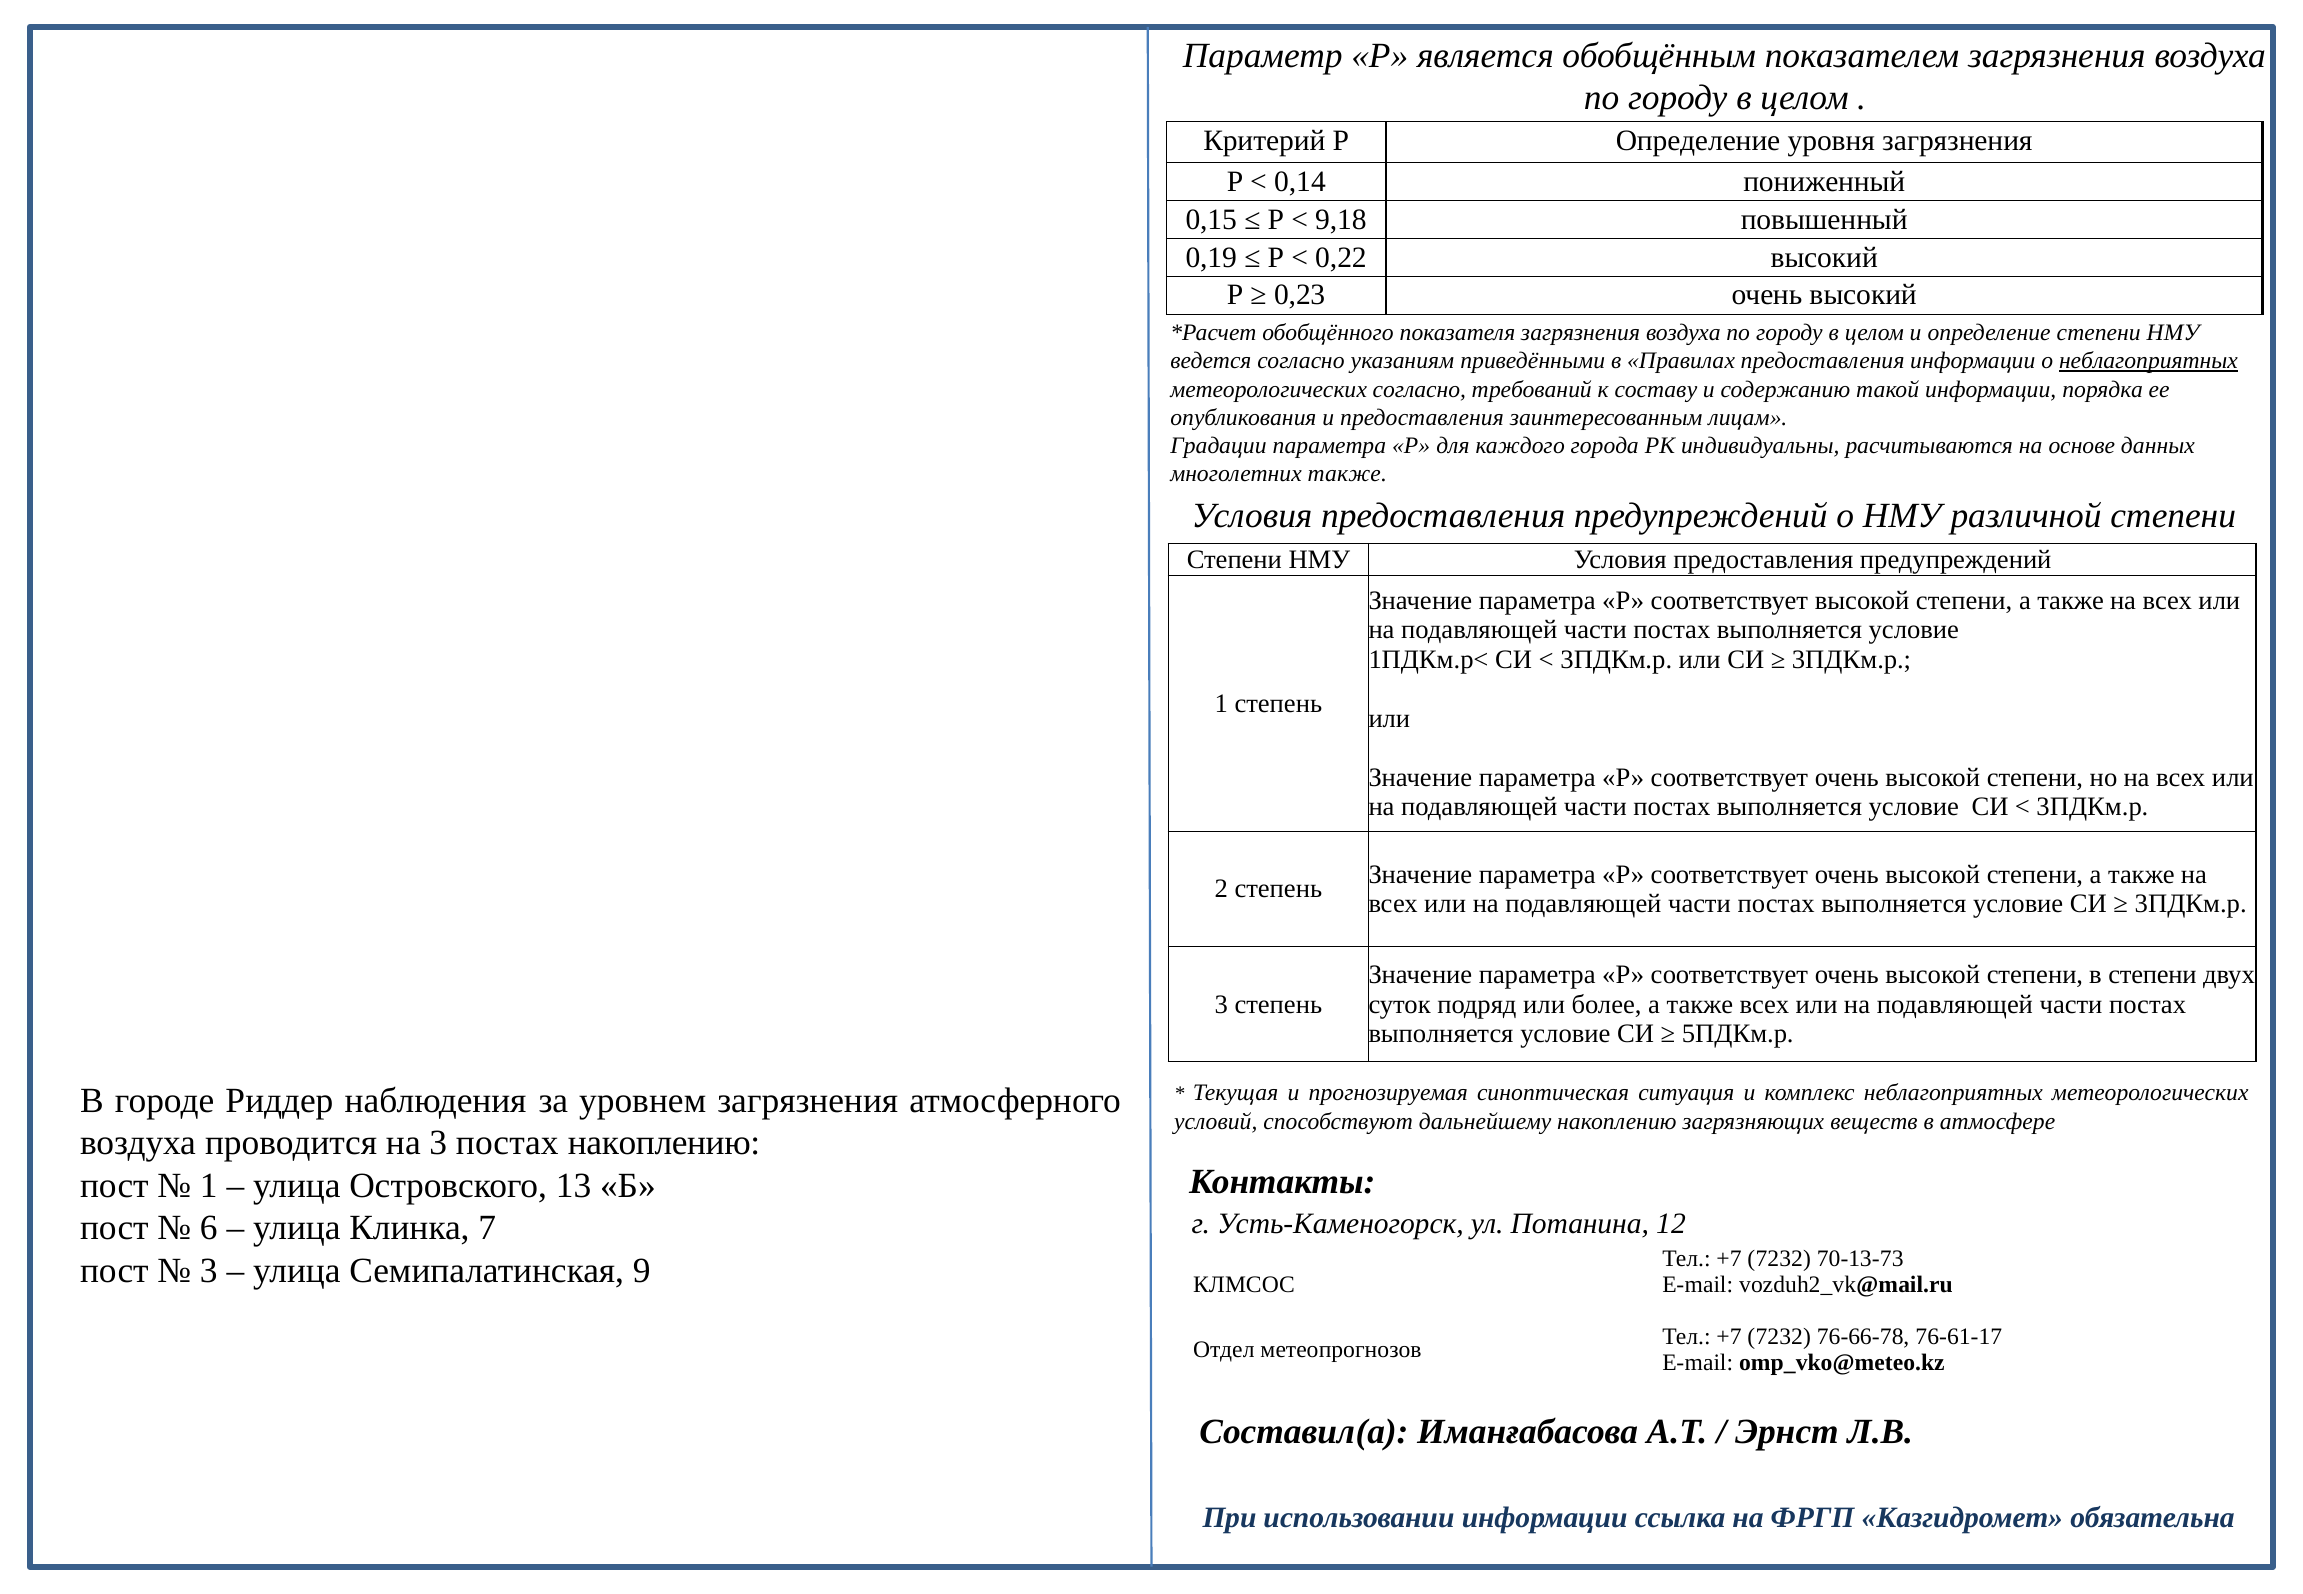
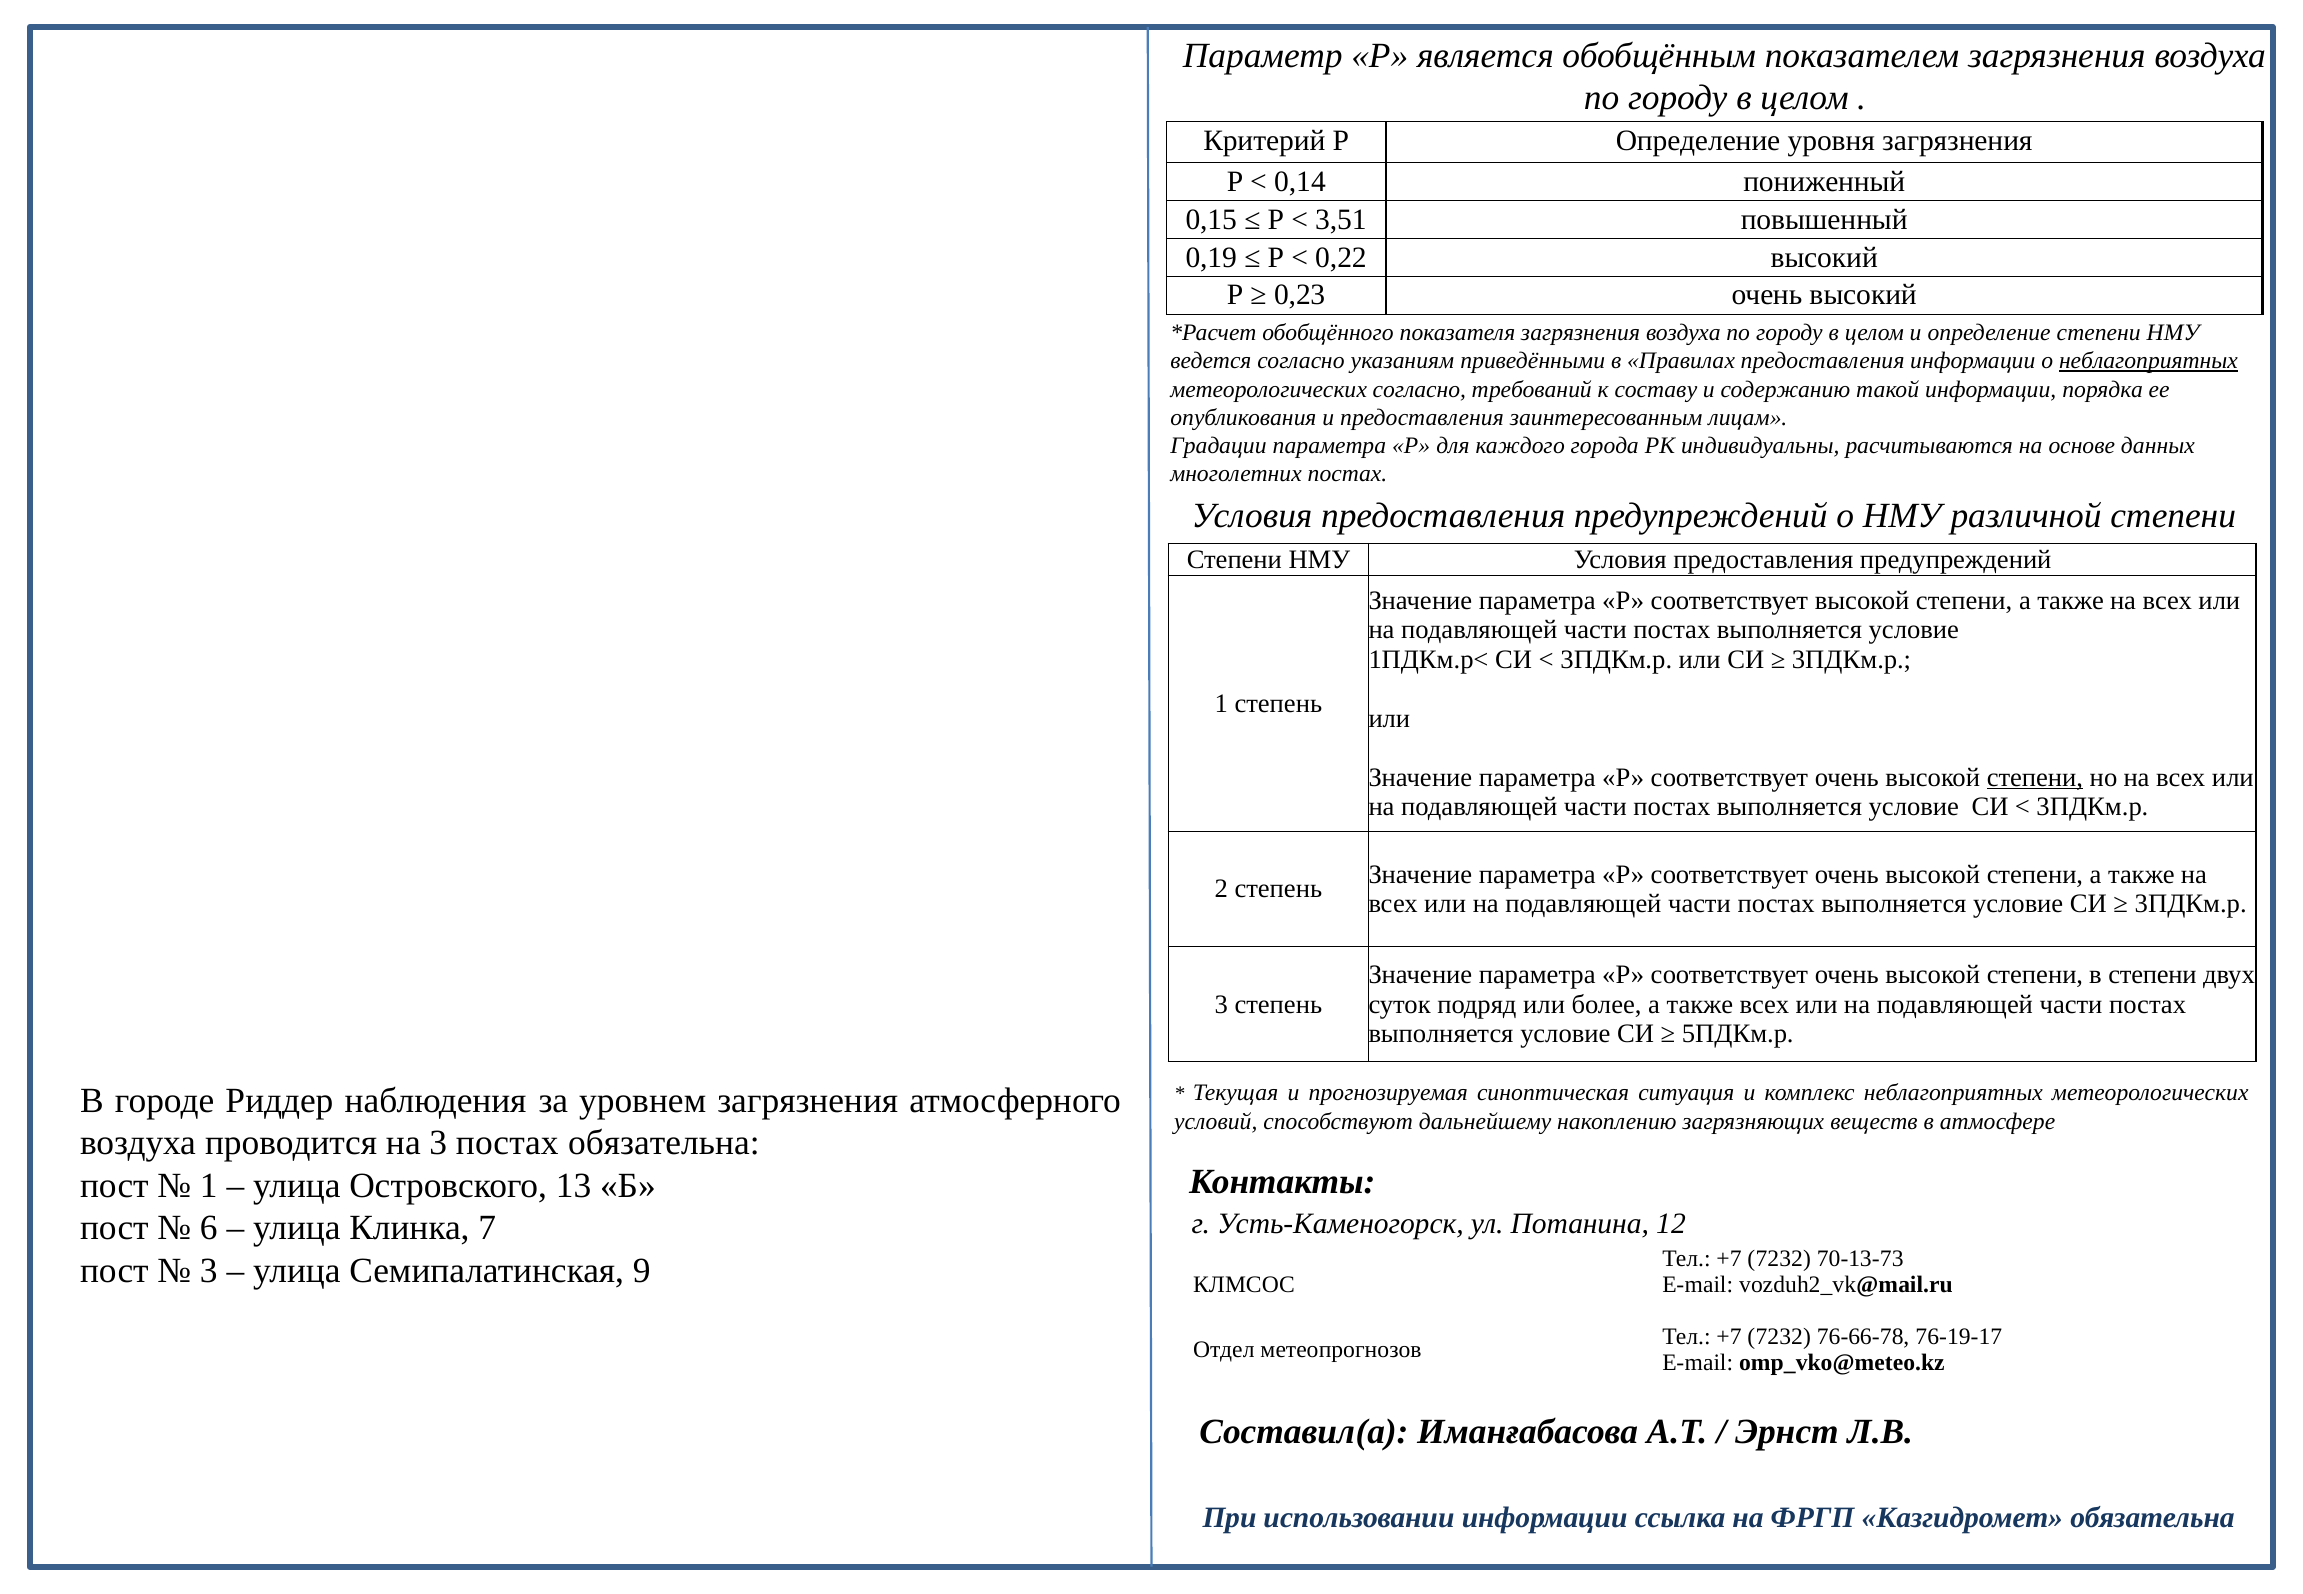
9,18: 9,18 -> 3,51 (1341, 219)
многолетних также: также -> постах (1347, 474)
степени underline: none -> present (2035, 777)
постах накоплению: накоплению -> обязательна (664, 1143)
76-61-17: 76-61-17 -> 76-19-17 (1959, 1337)
